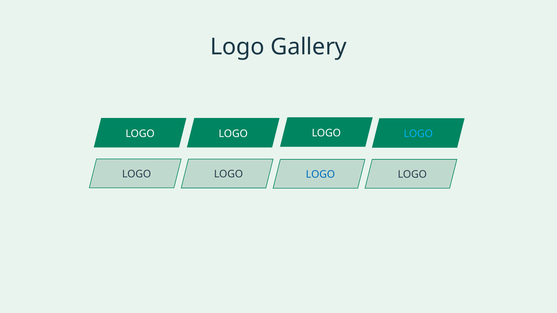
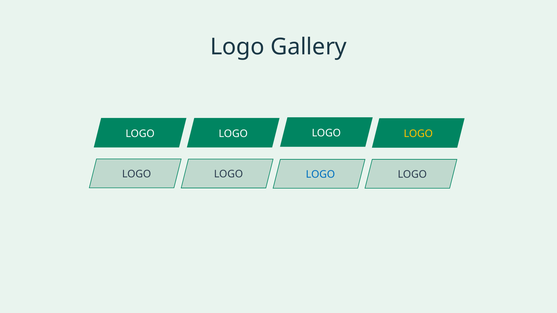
LOGO colour: light blue -> yellow (418, 134)
